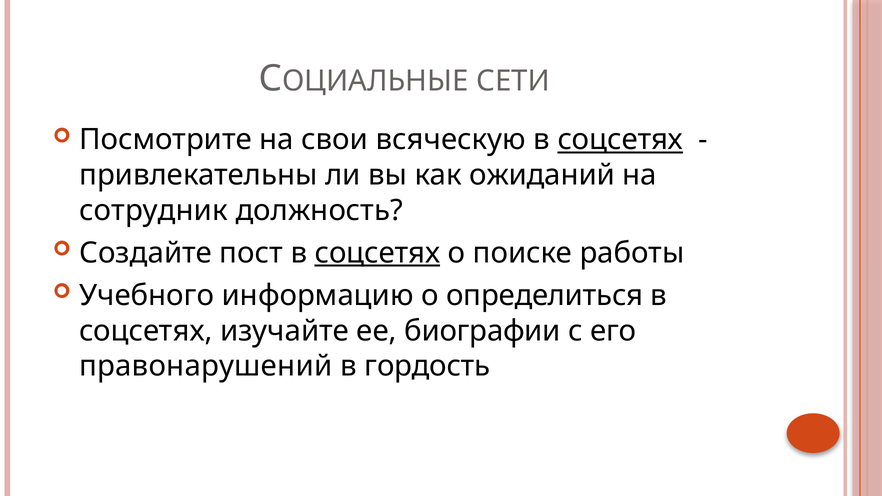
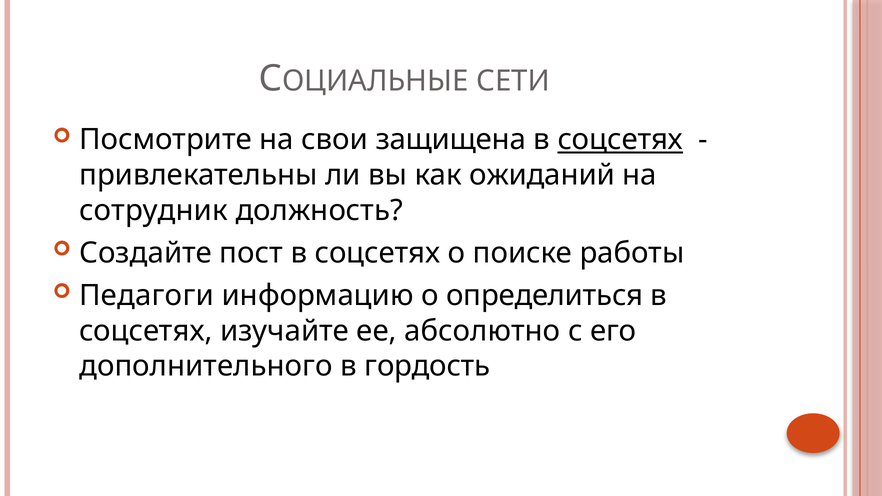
всяческую: всяческую -> защищена (451, 140)
соцсетях underline: present -> none (377, 253)
Учебного: Учебного -> Педагоги (147, 296)
биографии: биографии -> абсолютно (482, 331)
правонарушений: правонарушений -> дополнительного (206, 366)
